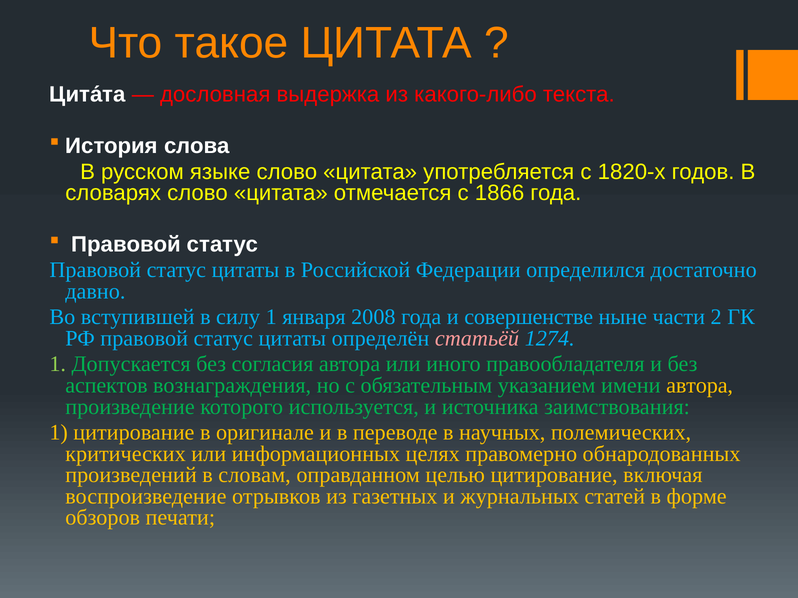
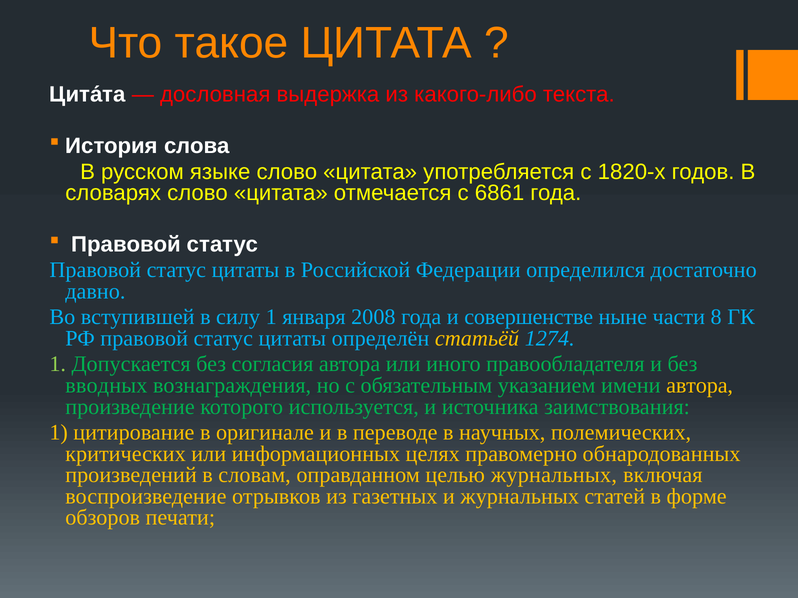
1866: 1866 -> 6861 (500, 193)
2: 2 -> 8 (716, 317)
статьёй colour: pink -> yellow (477, 339)
аспектов: аспектов -> вводных (106, 386)
целью цитирование: цитирование -> журнальных (554, 475)
